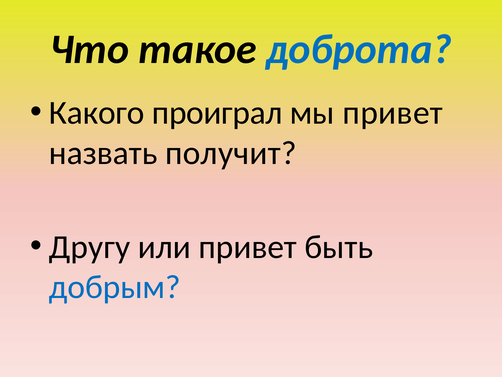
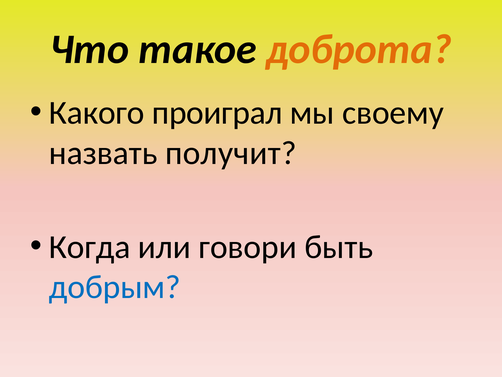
доброта colour: blue -> orange (359, 49)
мы привет: привет -> своему (393, 113)
Другу: Другу -> Когда (90, 247)
или привет: привет -> говори (248, 247)
